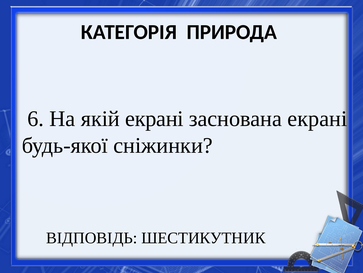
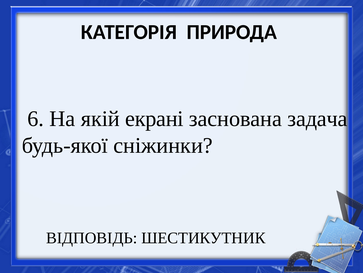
заснована екрані: екрані -> задача (317, 119)
